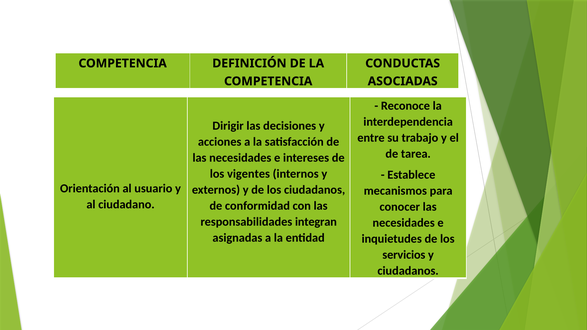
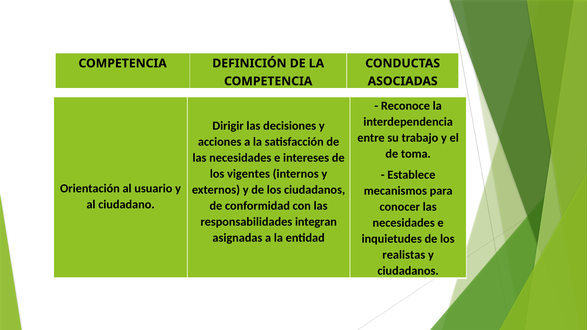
tarea: tarea -> toma (416, 154)
servicios: servicios -> realistas (404, 255)
